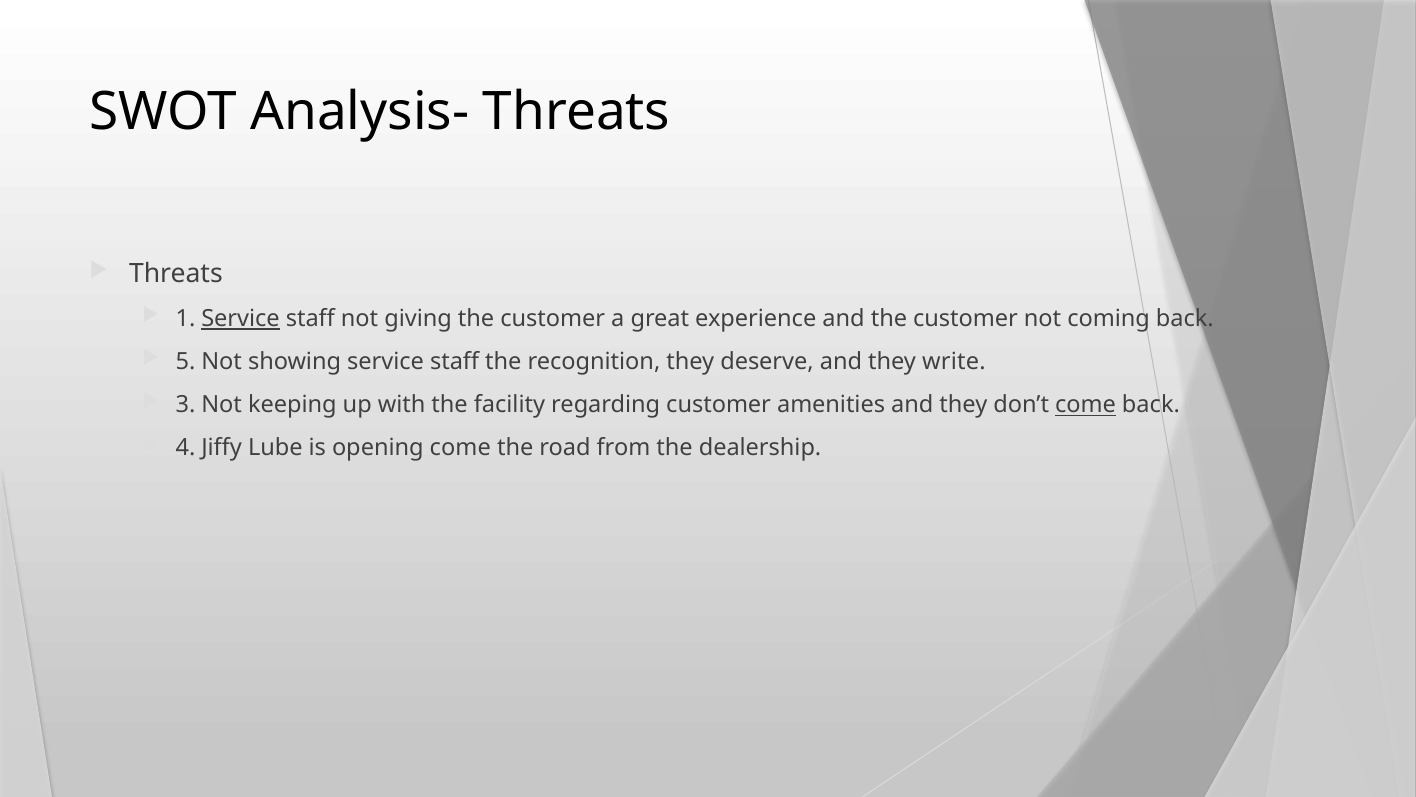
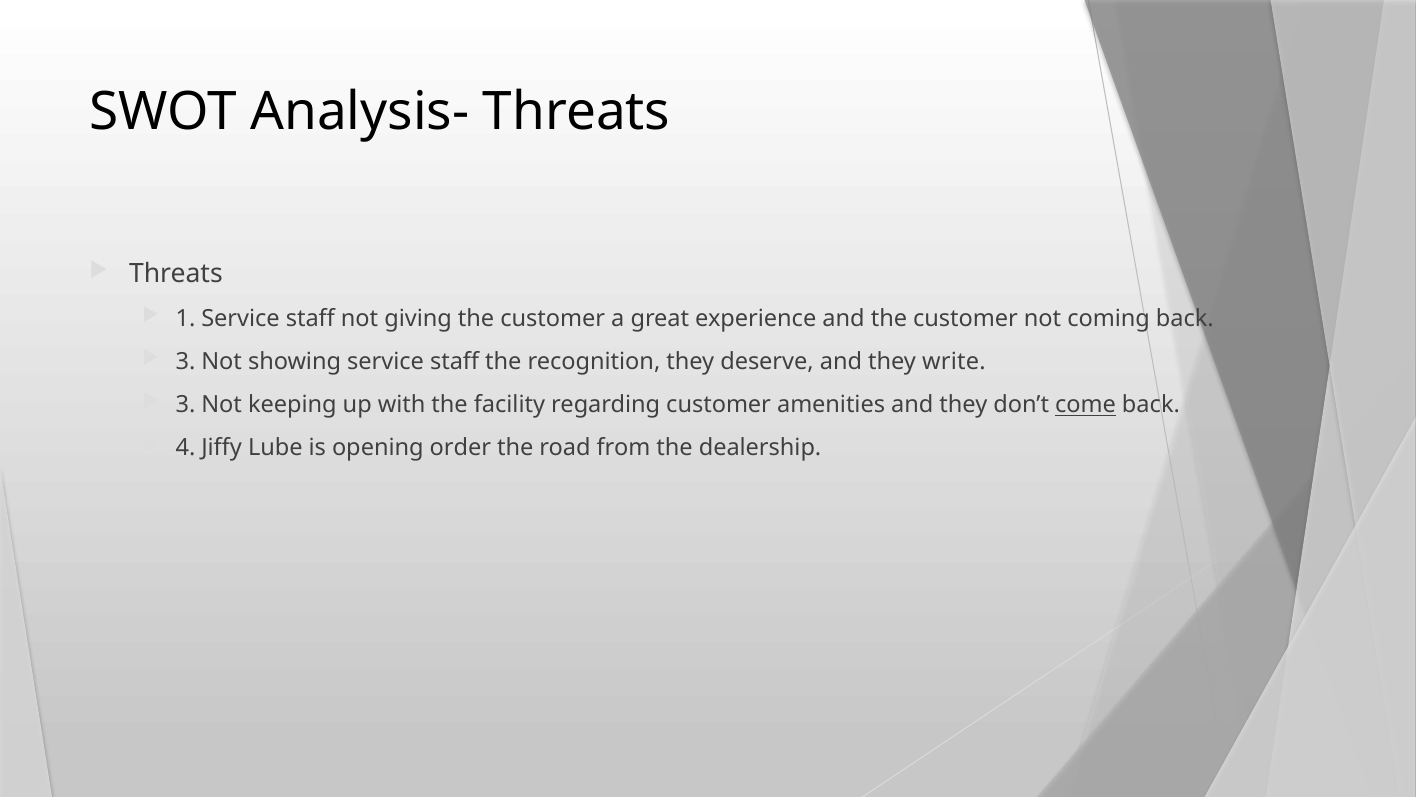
Service underline: present -> none (241, 319)
5: 5 -> 3 (185, 362)
opening come: come -> order (460, 448)
